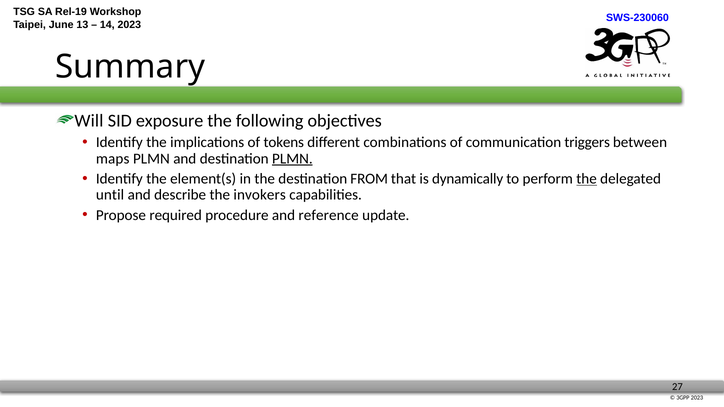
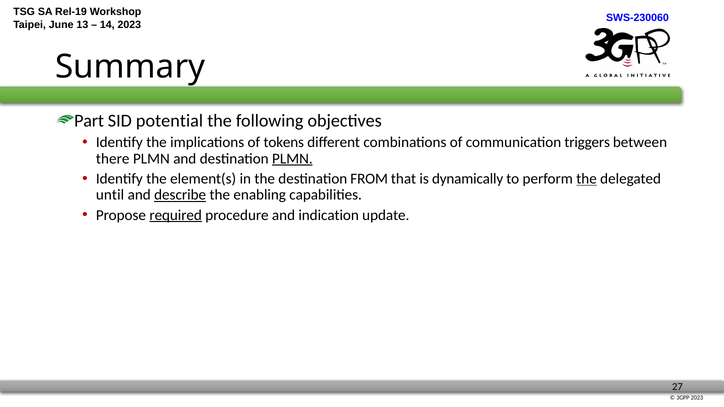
Will: Will -> Part (89, 121)
exposure: exposure -> potential (170, 121)
maps: maps -> there (113, 159)
describe underline: none -> present (180, 195)
invokers: invokers -> enabling (260, 195)
required underline: none -> present (176, 215)
reference: reference -> indication (329, 215)
